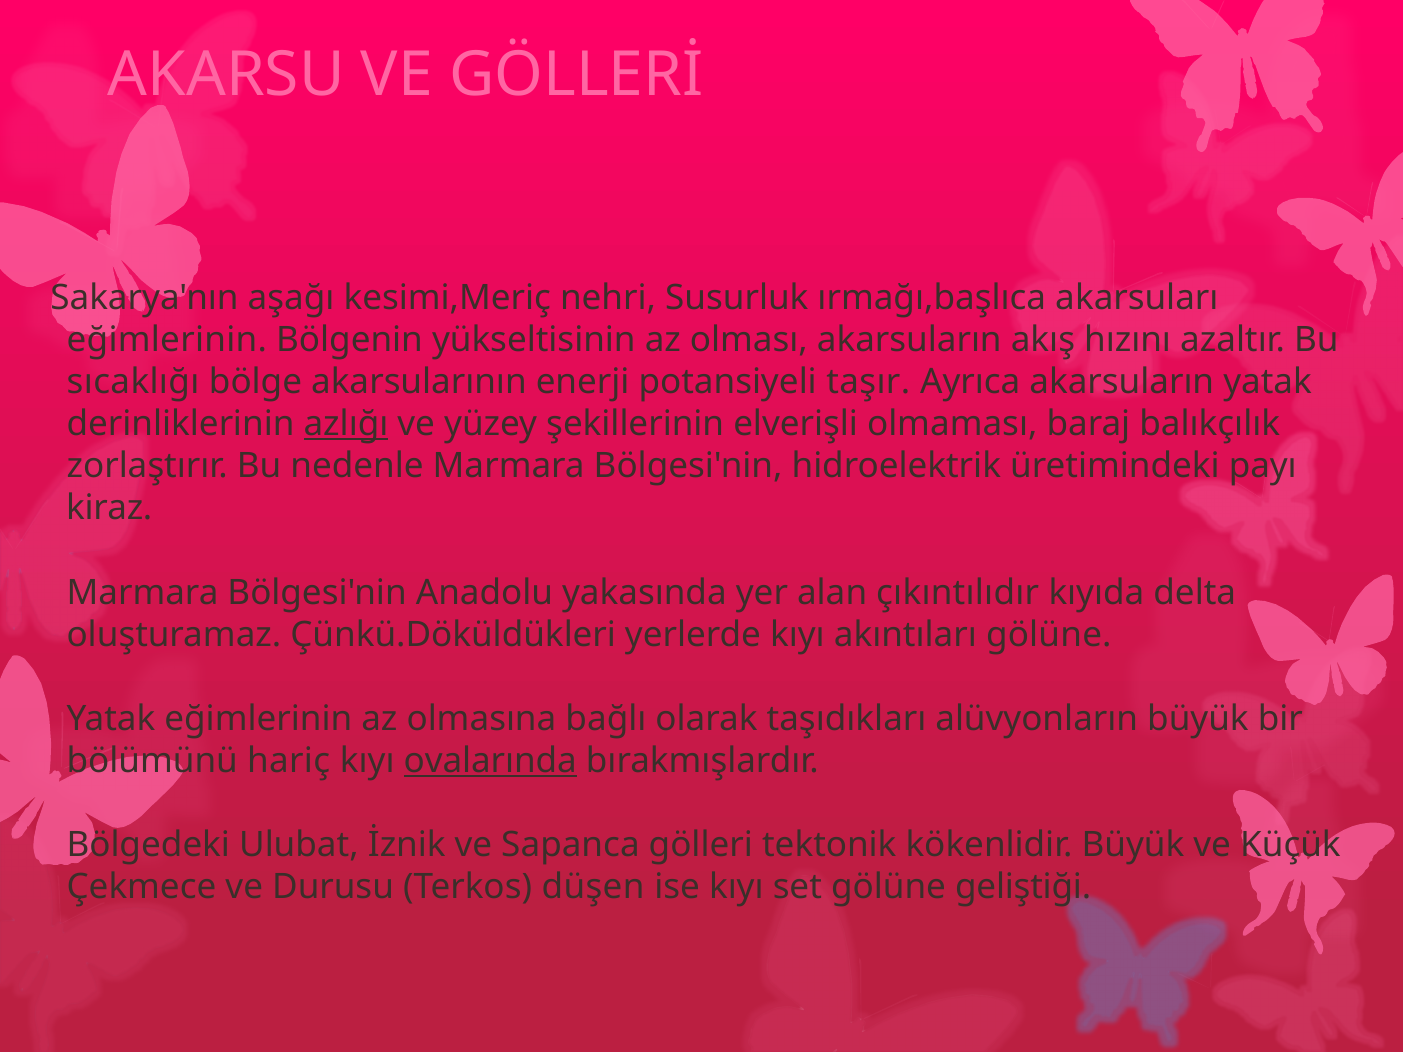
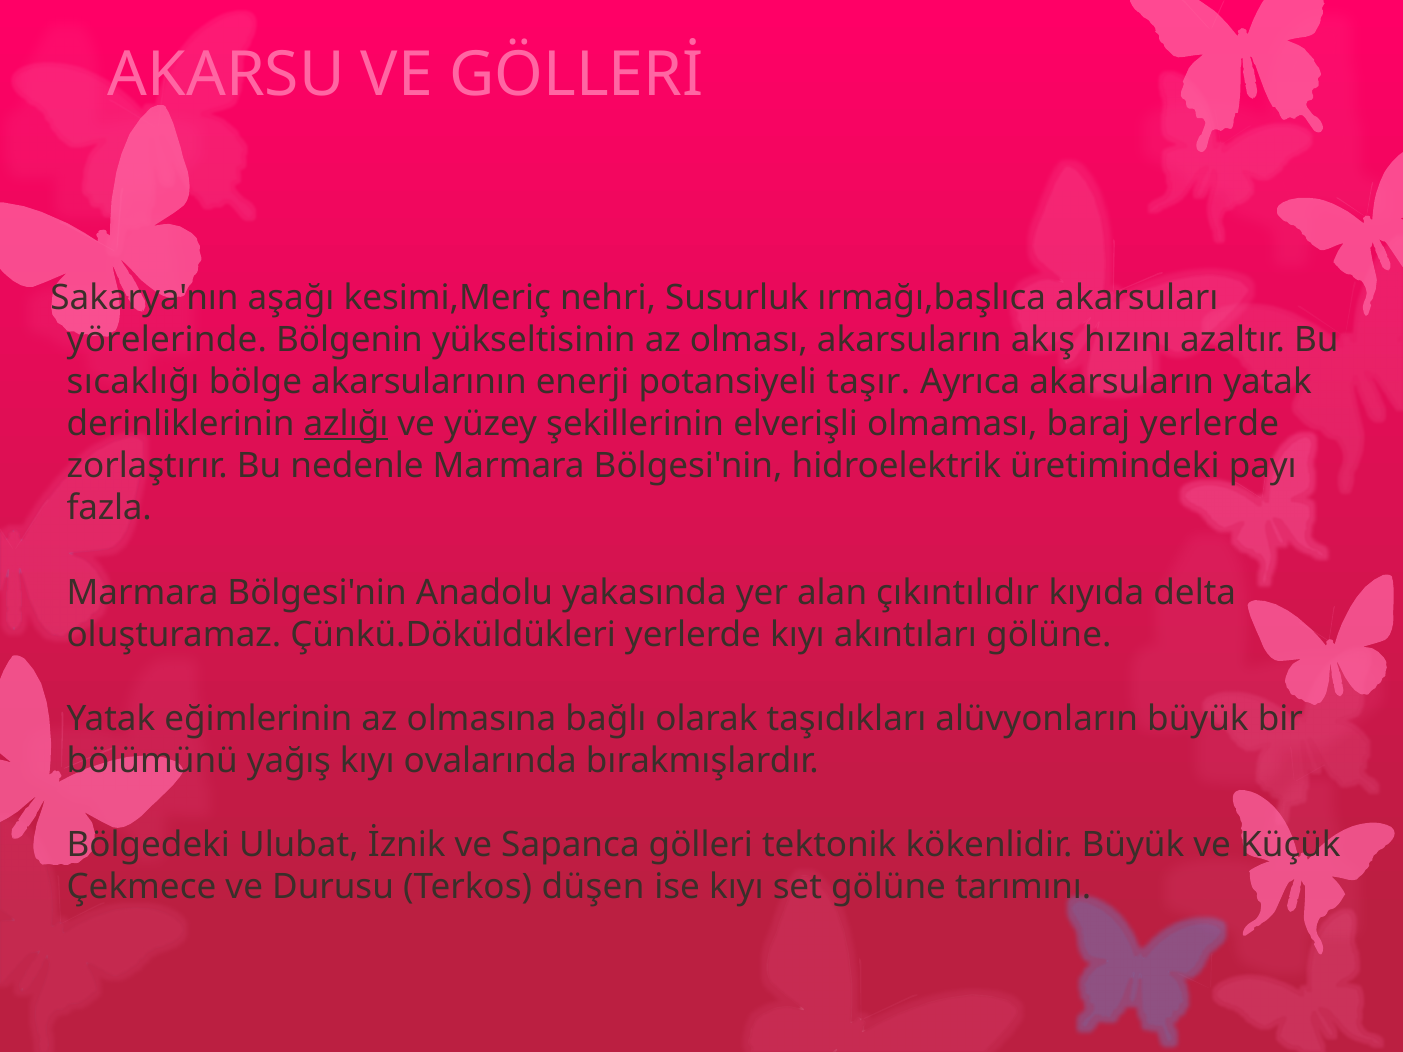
eğimlerinin: eğimlerinin -> yörelerinde (167, 340)
baraj balıkçılık: balıkçılık -> yerlerde (1210, 424)
kiraz: kiraz -> fazla (109, 509)
hariç: hariç -> yağış (289, 761)
ovalarında underline: present -> none (490, 761)
geliştiği: geliştiği -> tarımını (1023, 887)
